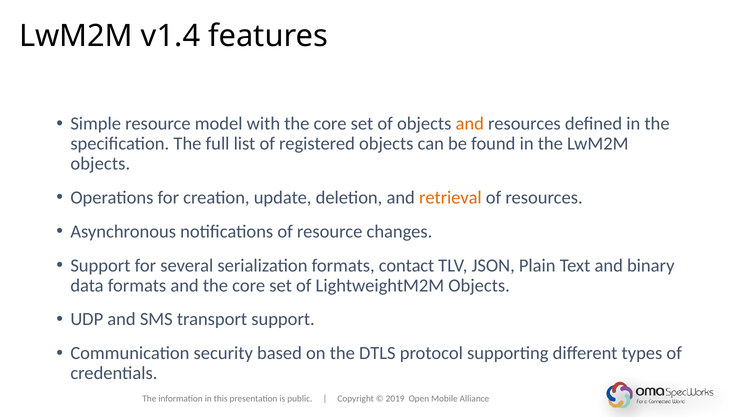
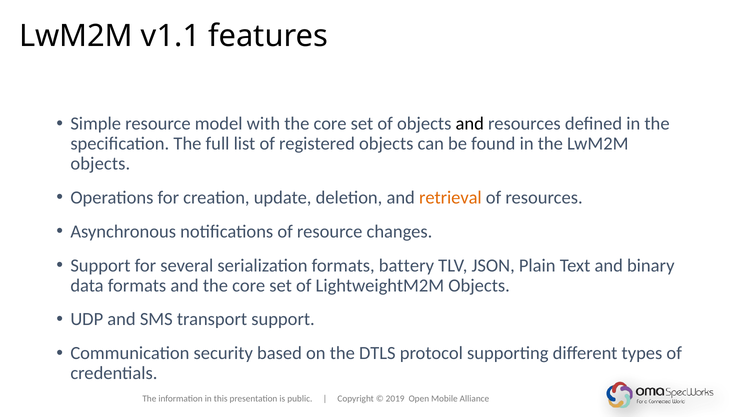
v1.4: v1.4 -> v1.1 (171, 36)
and colour: orange -> black (470, 124)
contact: contact -> battery (406, 265)
